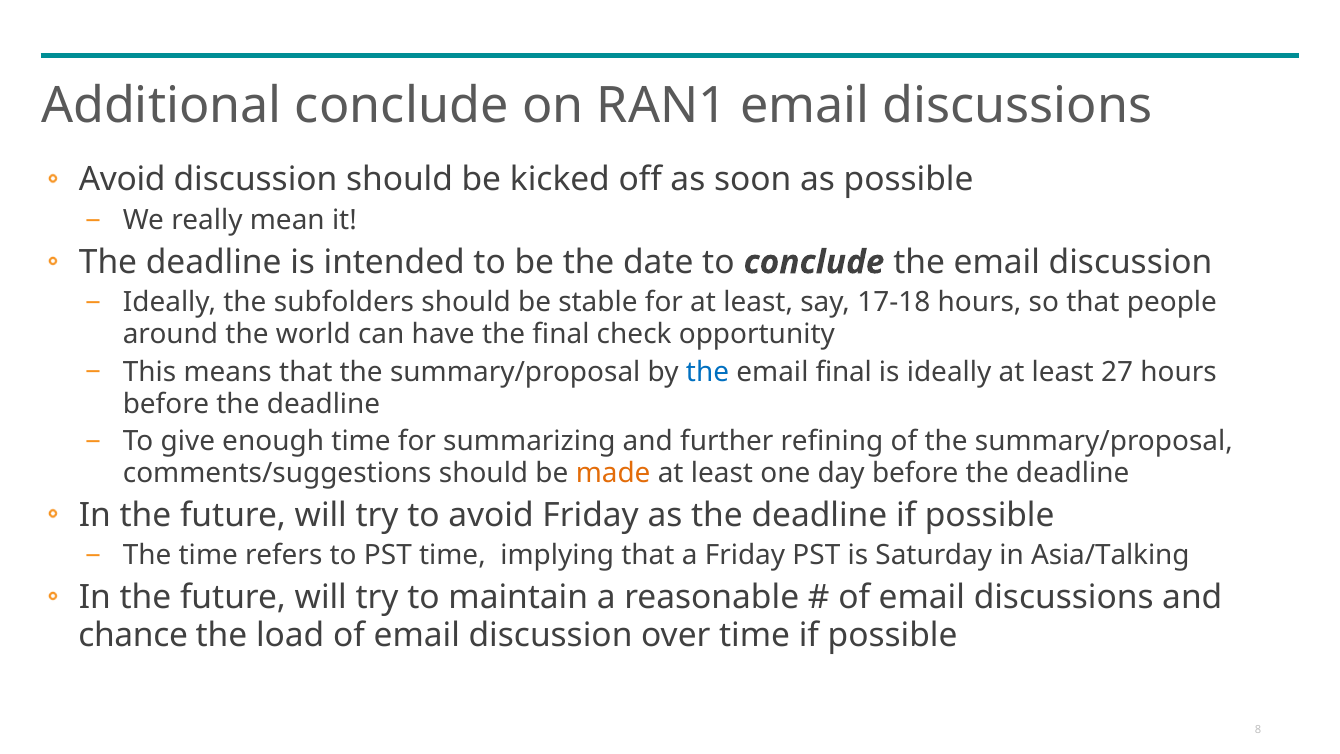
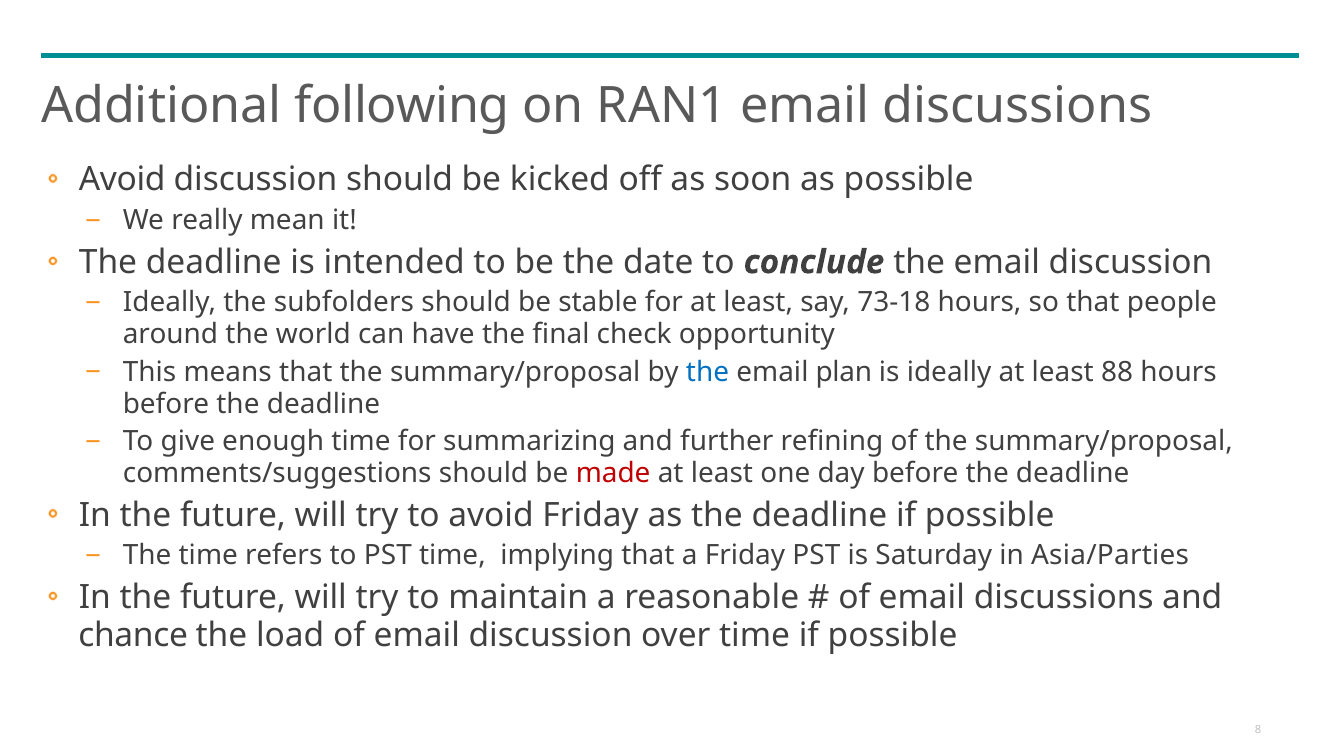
Additional conclude: conclude -> following (402, 106)
17-18: 17-18 -> 73-18 (894, 303)
email final: final -> plan (844, 372)
27: 27 -> 88 (1117, 372)
made colour: orange -> red (613, 473)
Asia/Talking: Asia/Talking -> Asia/Parties (1110, 556)
